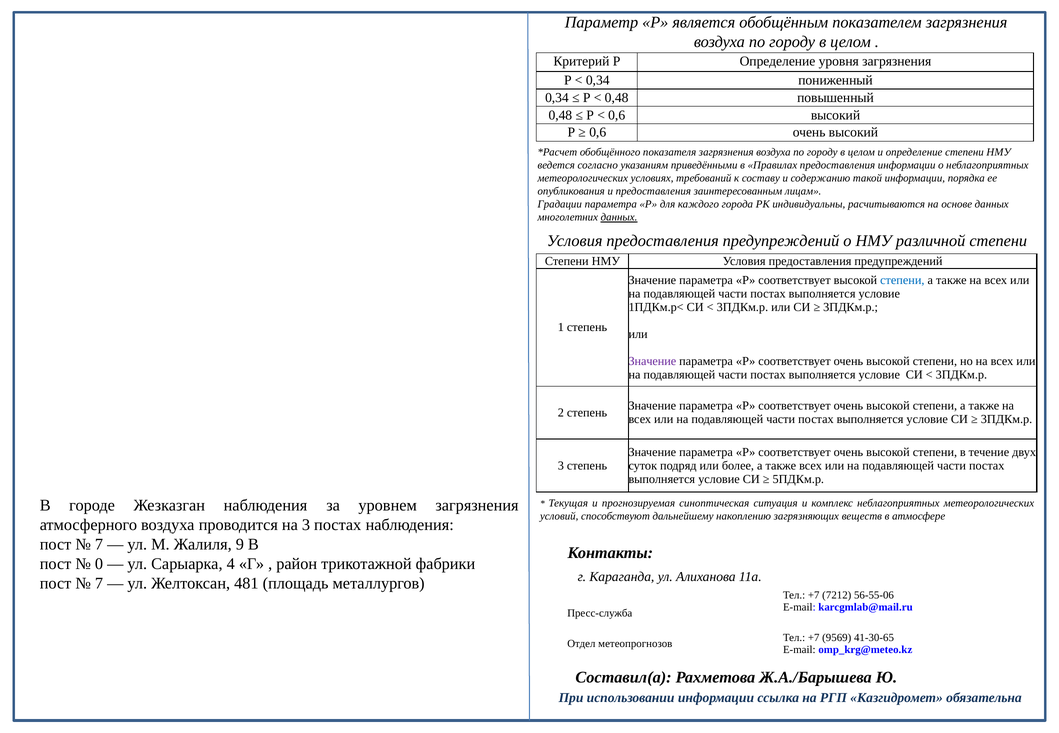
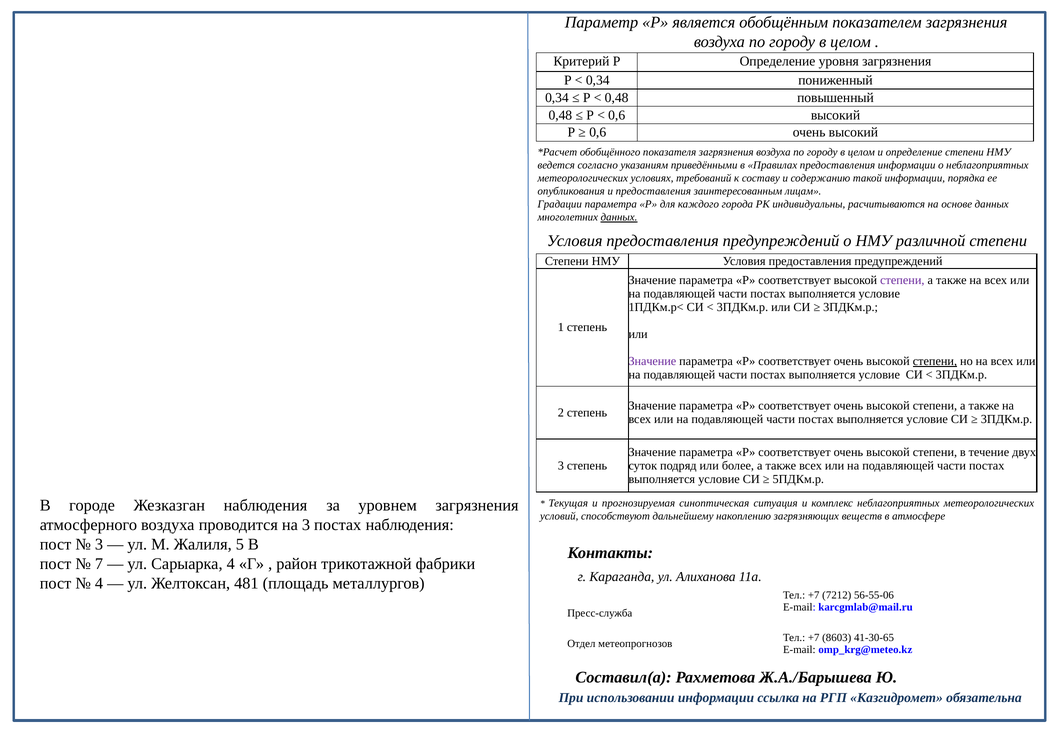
степени colour: blue -> purple (902, 280)
степени underline: none -> present (935, 361)
7: 7 -> 3 (99, 545)
9: 9 -> 5 (240, 545)
0: 0 -> 7 (99, 564)
7: 7 -> 4 (99, 584)
9569: 9569 -> 8603 (837, 638)
